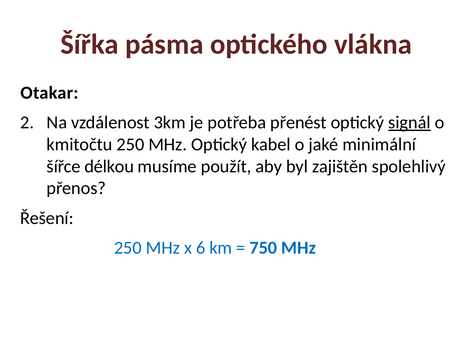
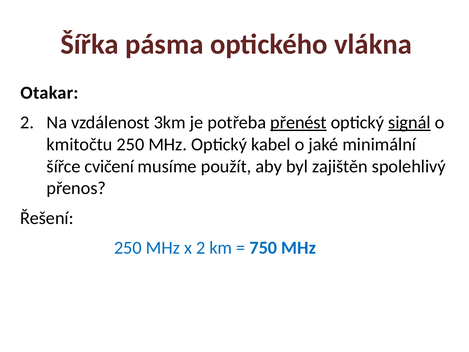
přenést underline: none -> present (298, 122)
délkou: délkou -> cvičení (109, 166)
x 6: 6 -> 2 (201, 248)
